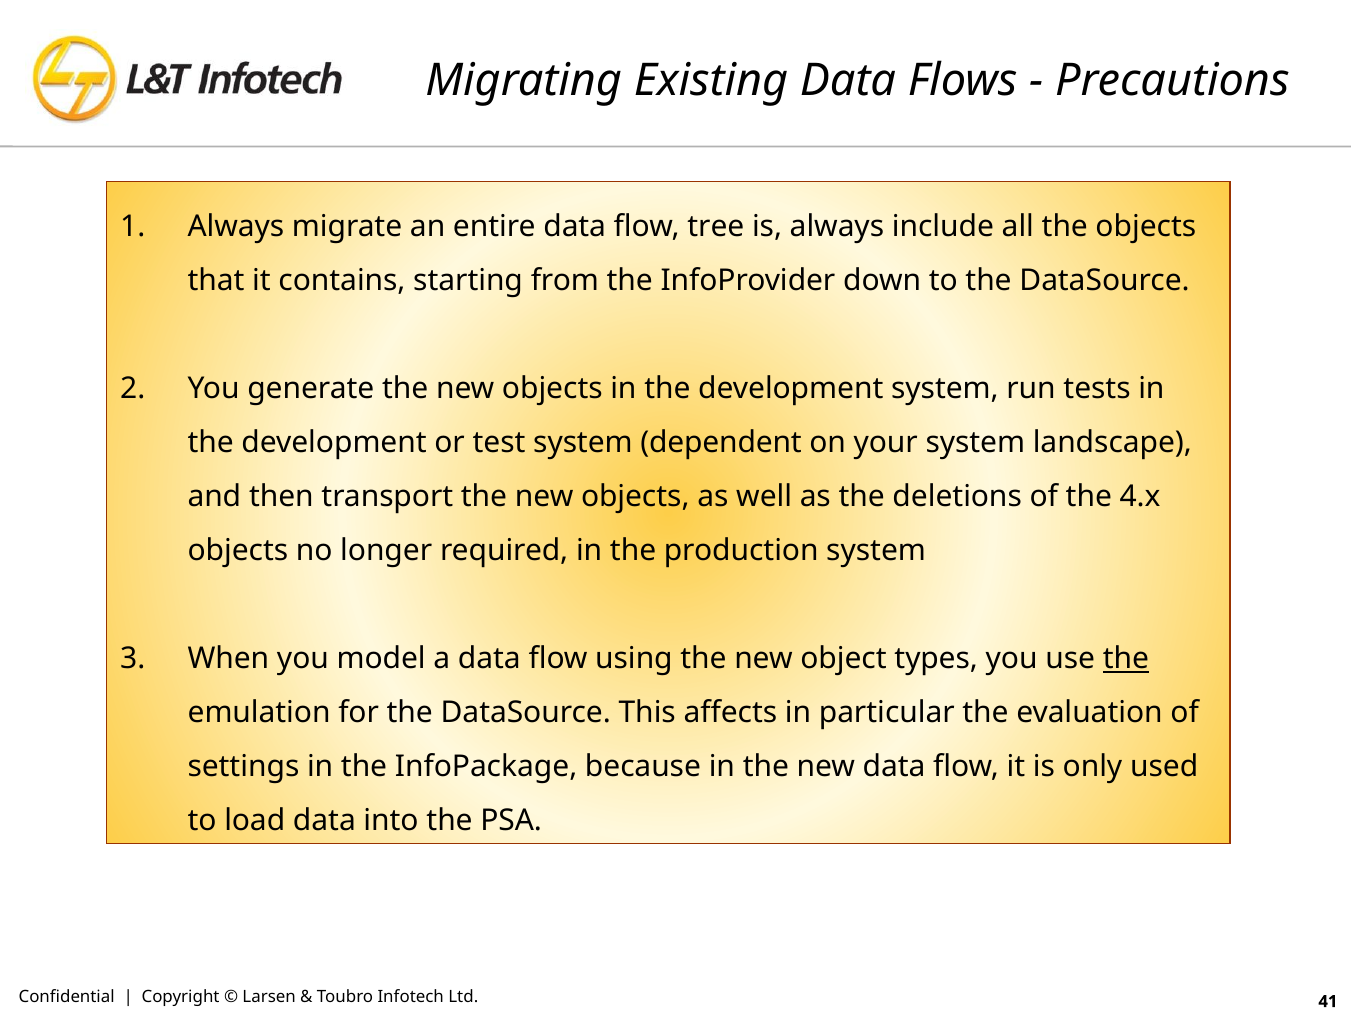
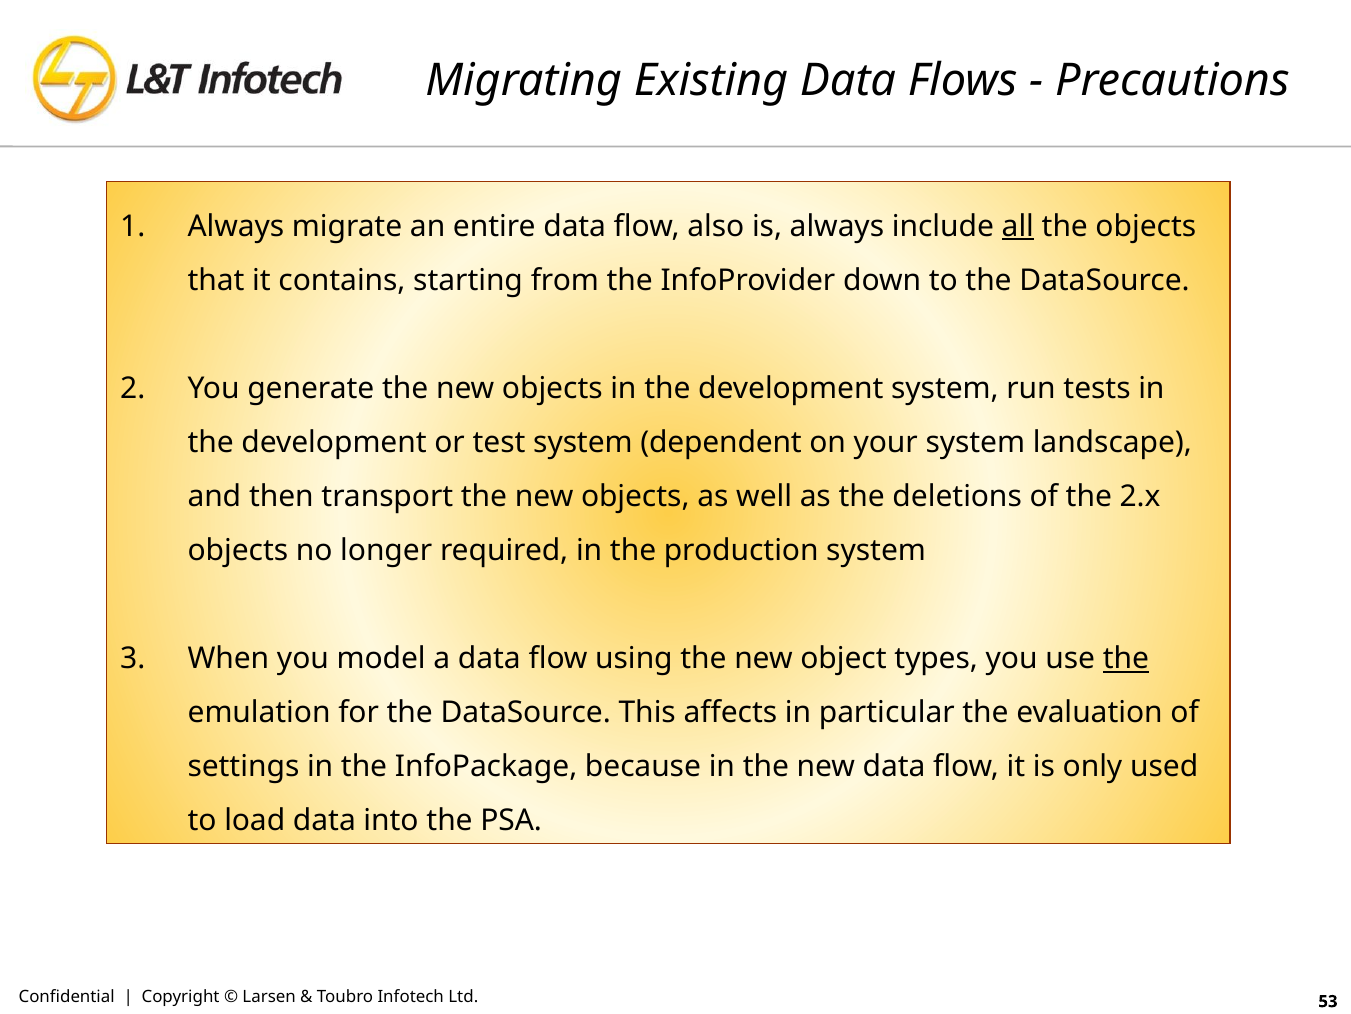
tree: tree -> also (716, 226)
all underline: none -> present (1018, 226)
4.x: 4.x -> 2.x (1140, 496)
41: 41 -> 53 (1328, 1001)
